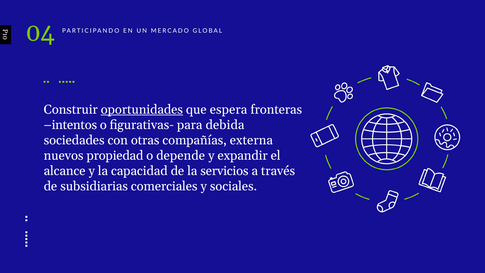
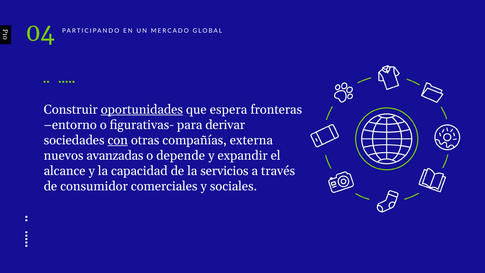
intentos: intentos -> entorno (70, 125)
debida: debida -> derivar (225, 125)
con underline: none -> present (118, 140)
propiedad: propiedad -> avanzadas (115, 155)
subsidiarias: subsidiarias -> consumidor (94, 186)
